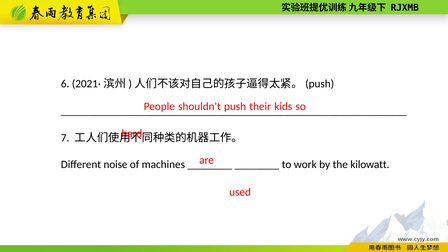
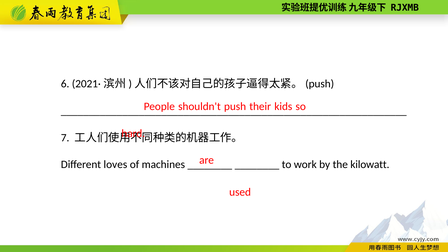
noise: noise -> loves (115, 165)
